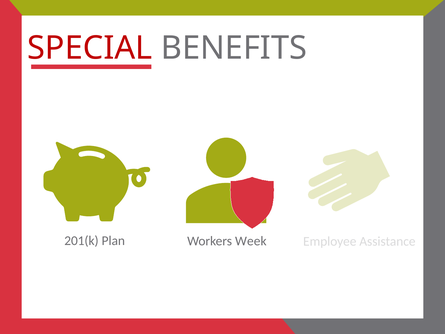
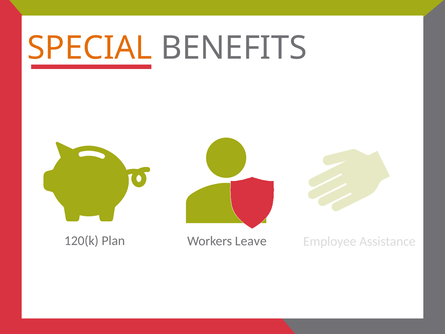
SPECIAL colour: red -> orange (90, 48)
201(k: 201(k -> 120(k (81, 240)
Week: Week -> Leave (251, 241)
